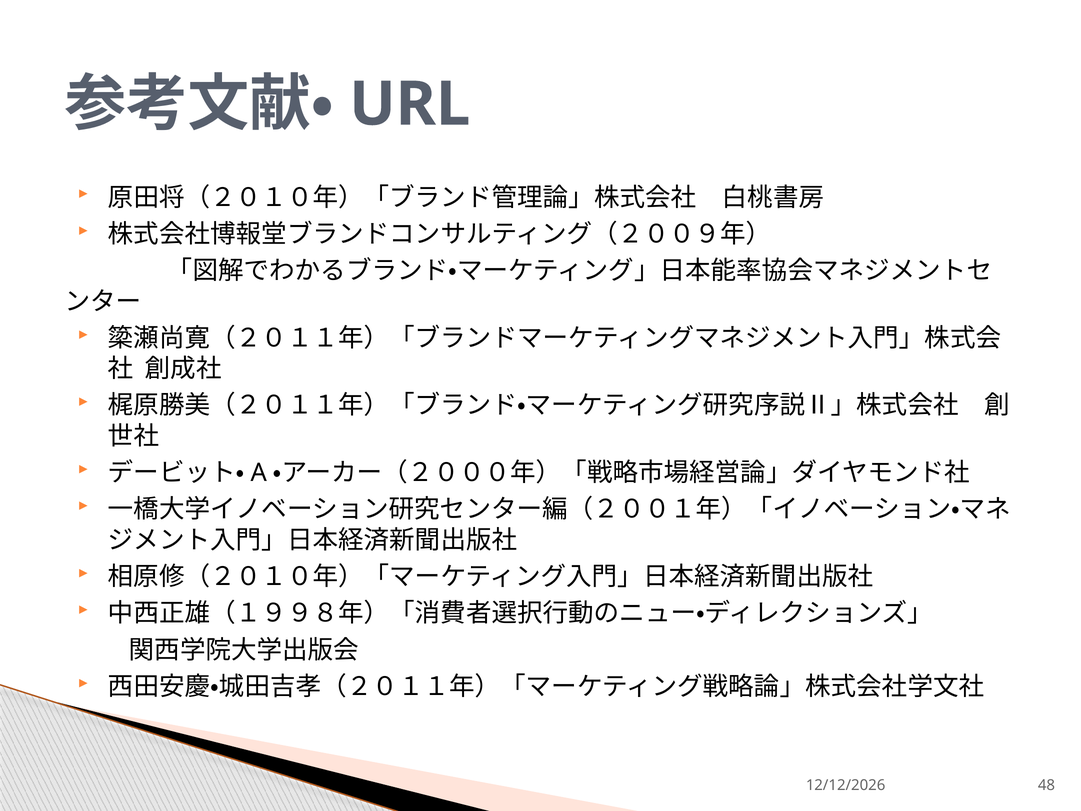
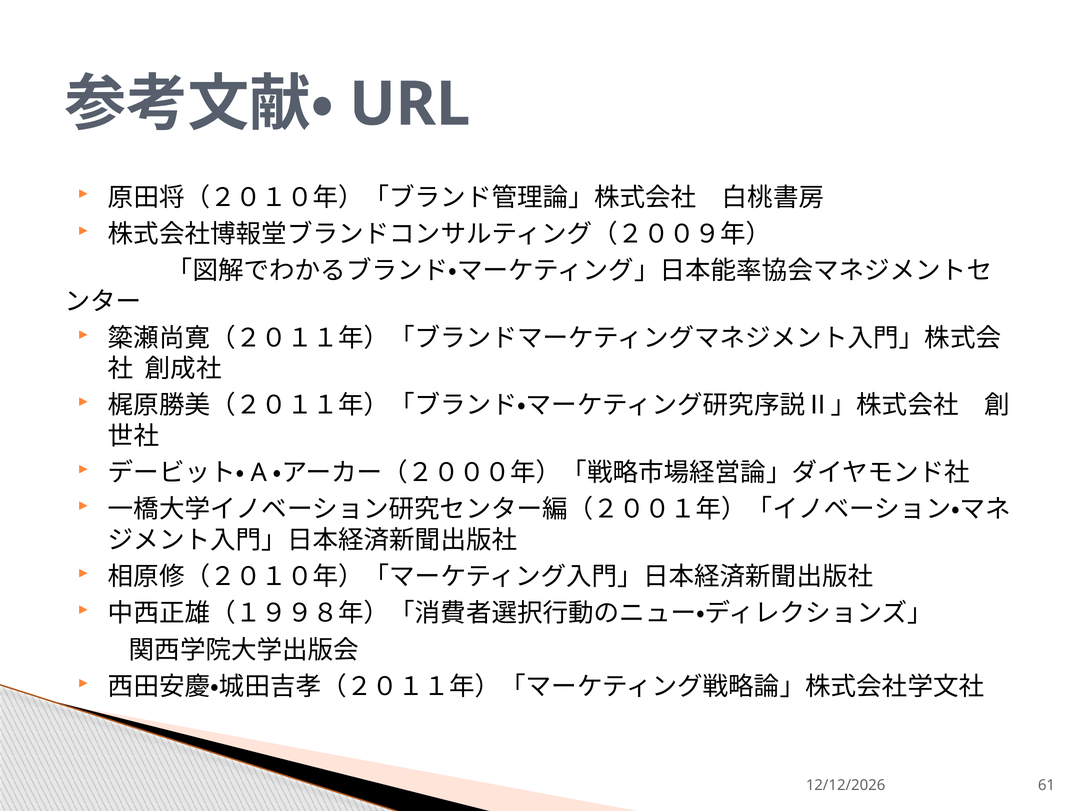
48: 48 -> 61 (1046, 785)
